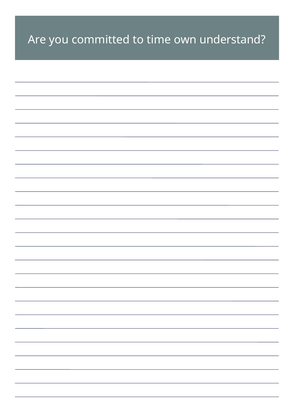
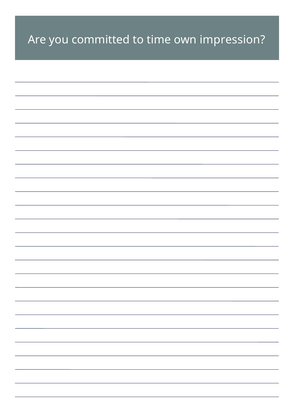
understand: understand -> impression (232, 40)
